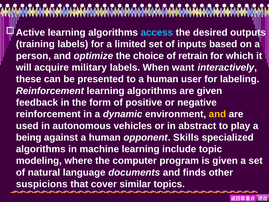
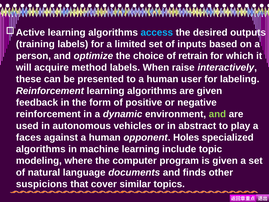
military: military -> method (89, 67)
want: want -> raise (183, 67)
and colour: yellow -> light green (217, 114)
being: being -> faces (29, 137)
Skills: Skills -> Holes (186, 137)
